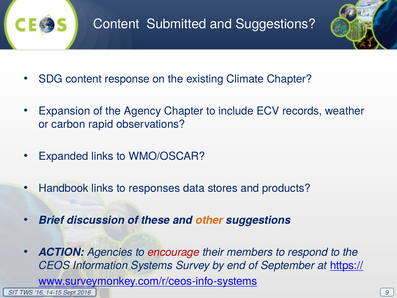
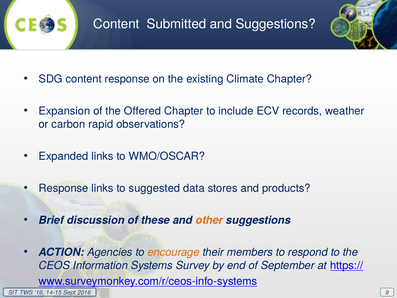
Agency: Agency -> Offered (142, 111)
Handbook: Handbook -> Response (64, 188)
responses: responses -> suggested (154, 188)
encourage colour: red -> orange (174, 252)
